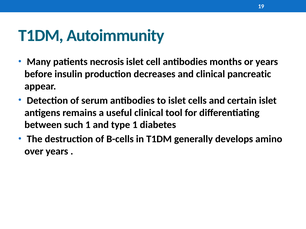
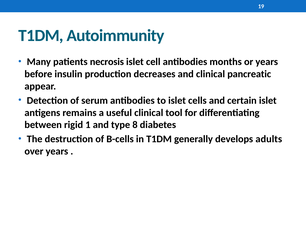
such: such -> rigid (74, 125)
type 1: 1 -> 8 (135, 125)
amino: amino -> adults (269, 139)
